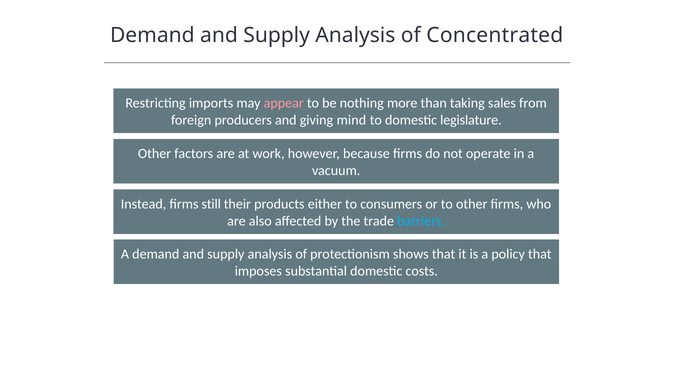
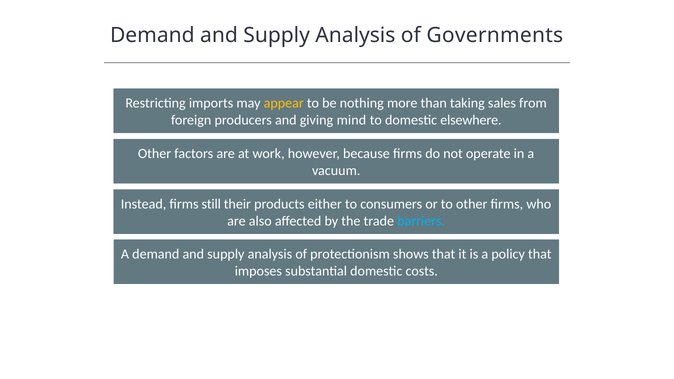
Concentrated: Concentrated -> Governments (495, 35)
appear colour: pink -> yellow (284, 103)
legislature: legislature -> elsewhere (471, 120)
